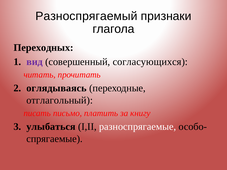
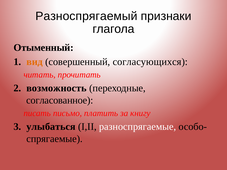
Переходных: Переходных -> Отыменный (44, 48)
вид colour: purple -> orange (35, 62)
оглядываясь: оглядываясь -> возможность (57, 88)
отглагольный: отглагольный -> согласованное (60, 100)
